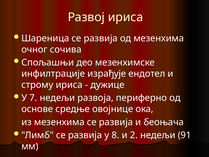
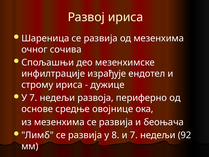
и 2: 2 -> 7 (134, 135)
91: 91 -> 92 (185, 135)
